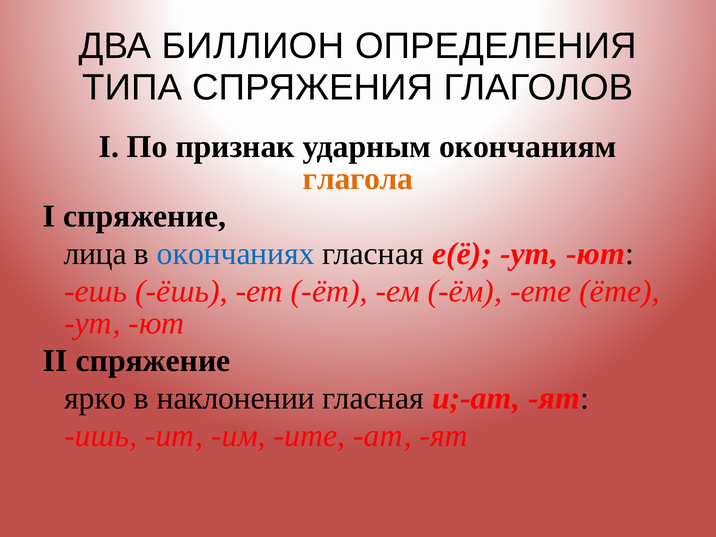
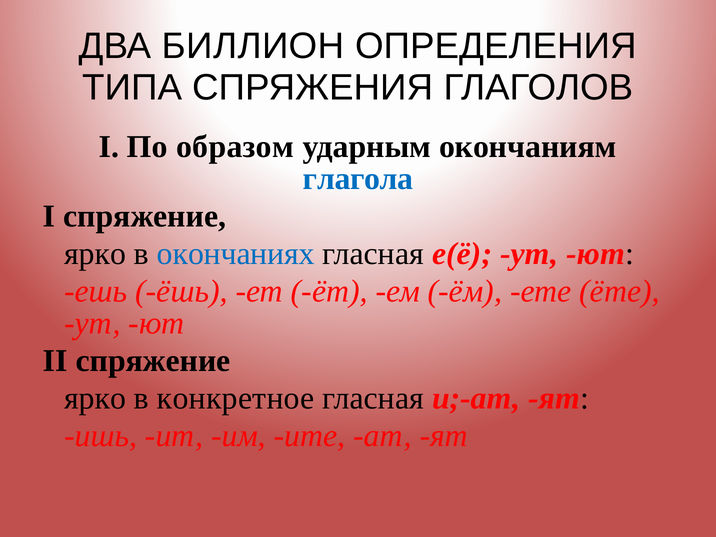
признак: признак -> образом (235, 147)
глагола colour: orange -> blue (358, 179)
лица: лица -> ярко (95, 254)
наклонении: наклонении -> конкретное (236, 398)
